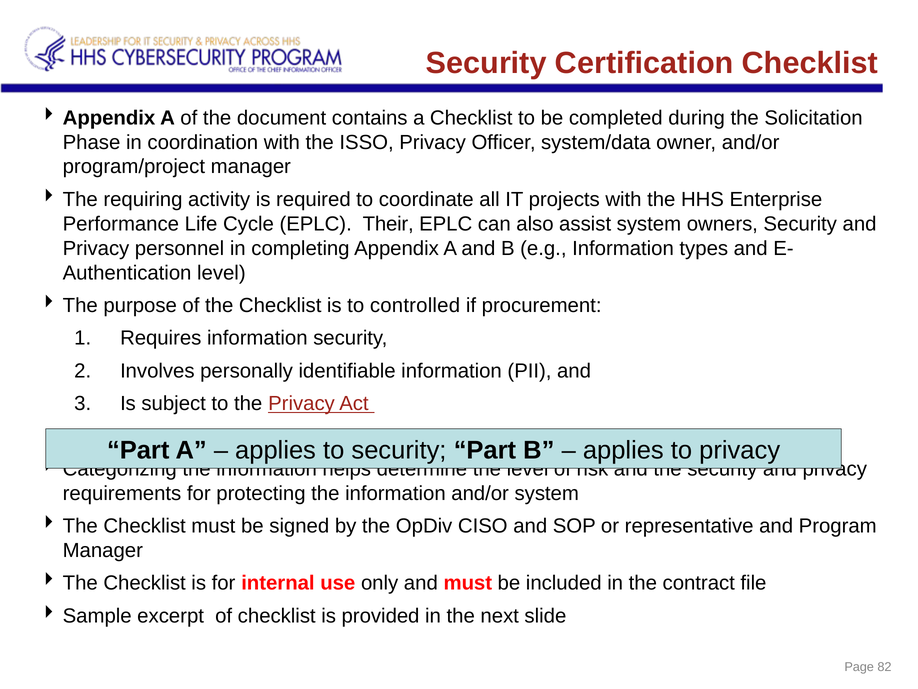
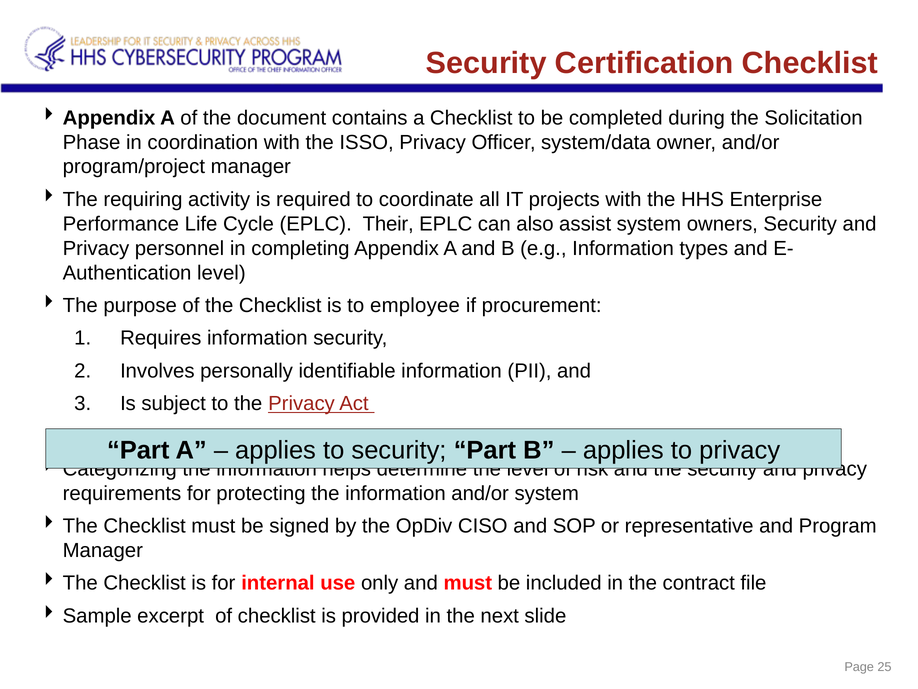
controlled: controlled -> employee (415, 305)
82: 82 -> 25 (884, 666)
